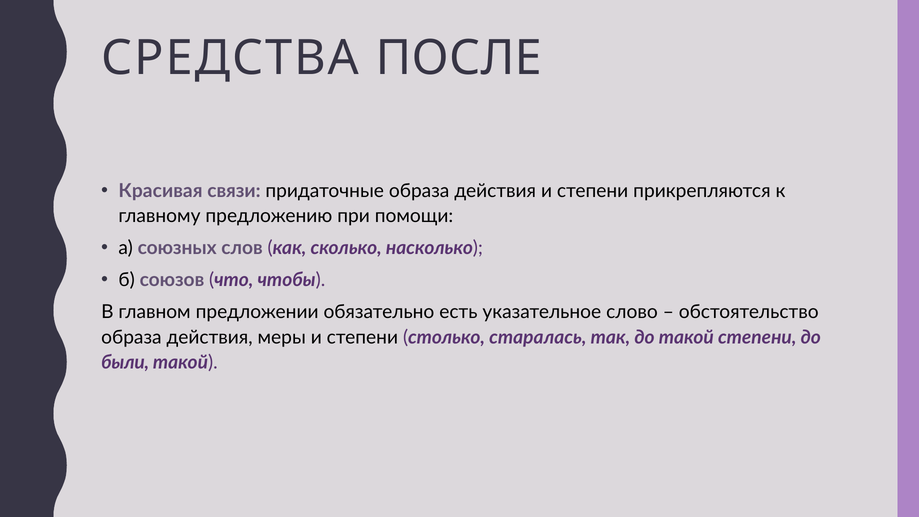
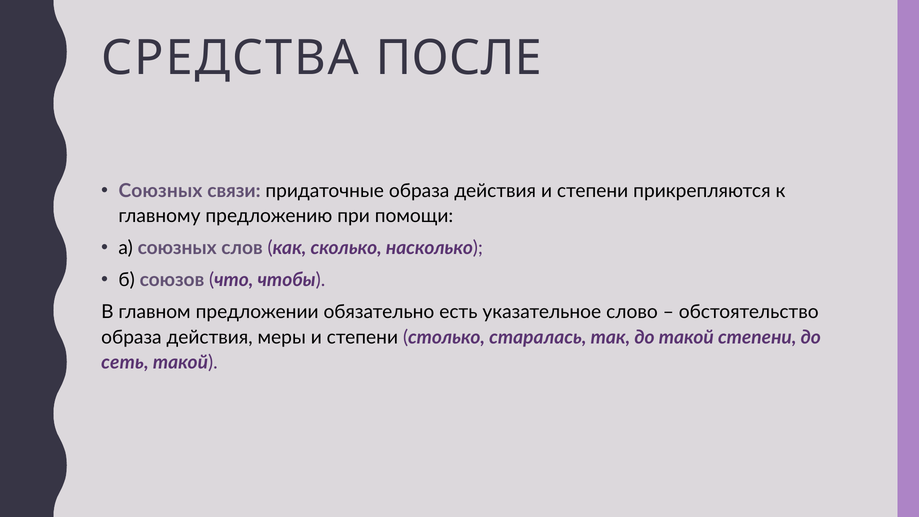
Красивая: Красивая -> Союзных (160, 191)
были: были -> сеть (125, 363)
